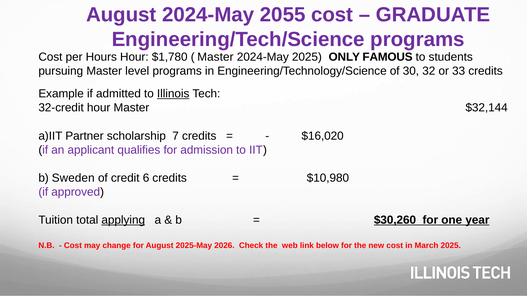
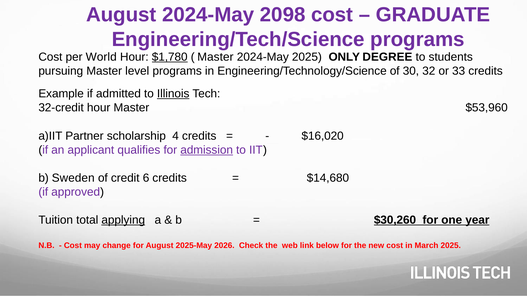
2055: 2055 -> 2098 (283, 15)
Hours: Hours -> World (101, 57)
$1,780 underline: none -> present (170, 57)
FAMOUS: FAMOUS -> DEGREE (387, 57)
$32,144: $32,144 -> $53,960 (487, 108)
7: 7 -> 4 (176, 136)
admission underline: none -> present (207, 150)
$10,980: $10,980 -> $14,680 (328, 178)
